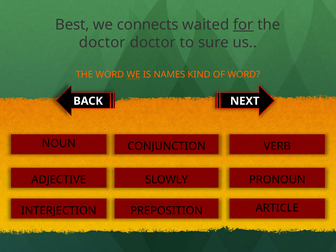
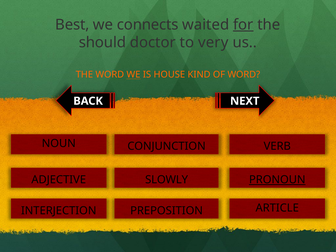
doctor: doctor -> should (102, 43)
sure: sure -> very (213, 43)
NAMES: NAMES -> HOUSE (169, 75)
PRONOUN underline: none -> present (277, 180)
